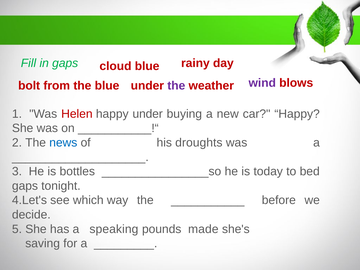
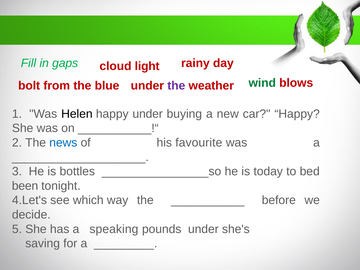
cloud blue: blue -> light (147, 66)
wind colour: purple -> green (262, 83)
Helen colour: red -> black (77, 114)
droughts: droughts -> favourite (199, 143)
gaps: gaps -> been (25, 186)
pounds made: made -> under (203, 229)
